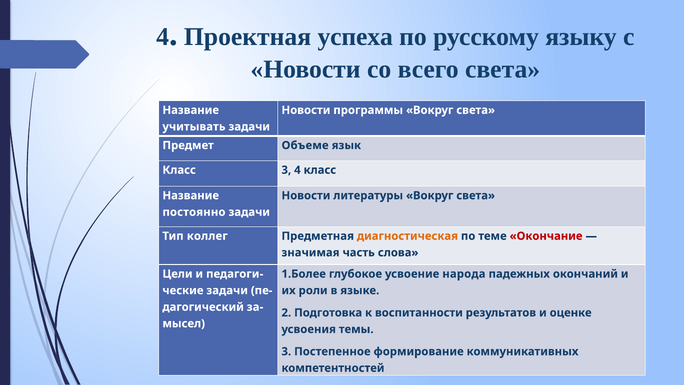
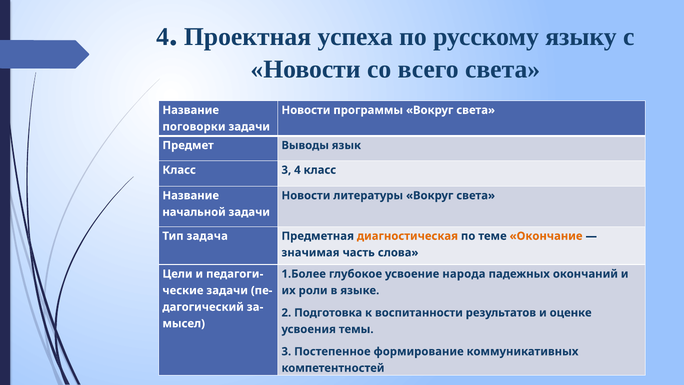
учитывать: учитывать -> поговорки (194, 127)
Объеме: Объеме -> Выводы (305, 145)
постоянно: постоянно -> начальной (194, 212)
коллег: коллег -> задача (207, 236)
Окончание colour: red -> orange (546, 236)
